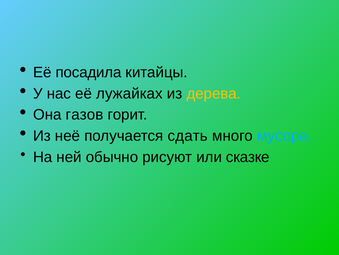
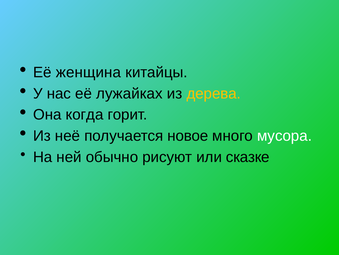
посадила: посадила -> женщина (88, 72)
газов: газов -> когда (85, 114)
сдать: сдать -> новое (188, 135)
мусора colour: light blue -> white (285, 135)
